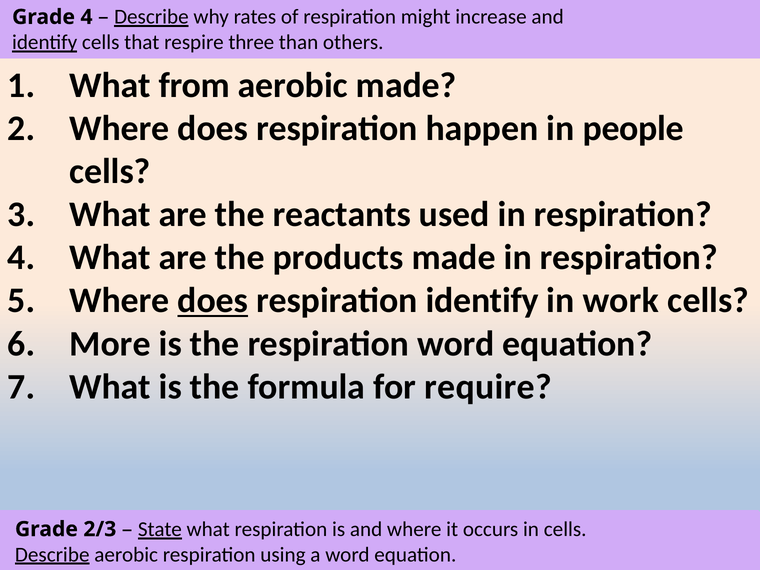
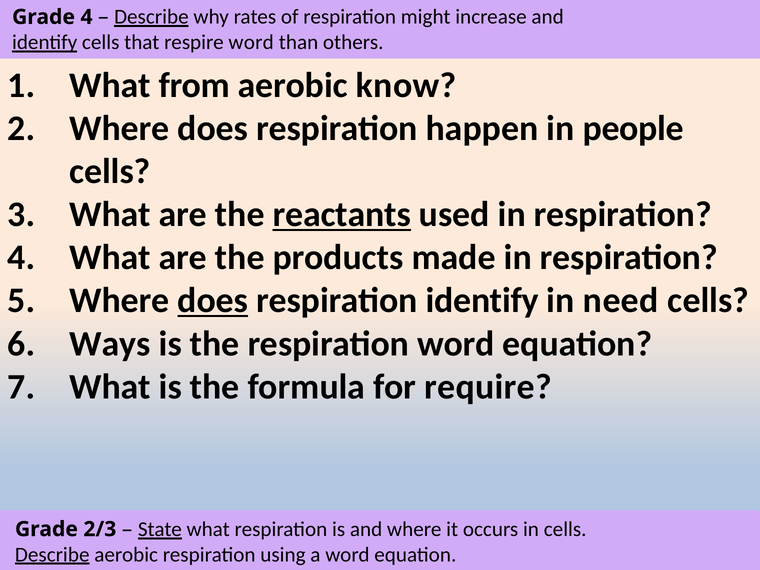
three: three -> word (251, 42)
aerobic made: made -> know (406, 85)
reactants underline: none -> present (342, 215)
work: work -> need (621, 301)
More: More -> Ways (110, 344)
